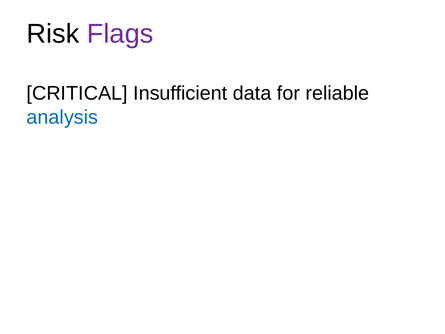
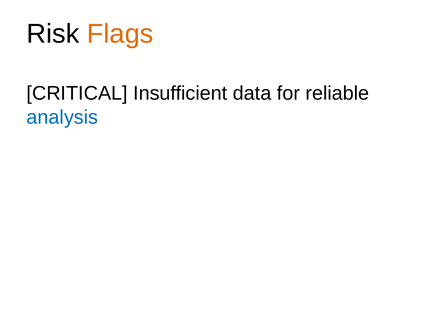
Flags colour: purple -> orange (120, 34)
